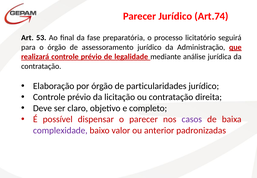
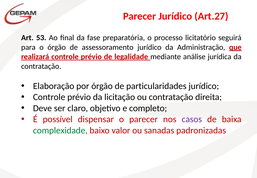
Art.74: Art.74 -> Art.27 (211, 16)
complexidade colour: purple -> green (60, 130)
anterior: anterior -> sanadas (159, 130)
